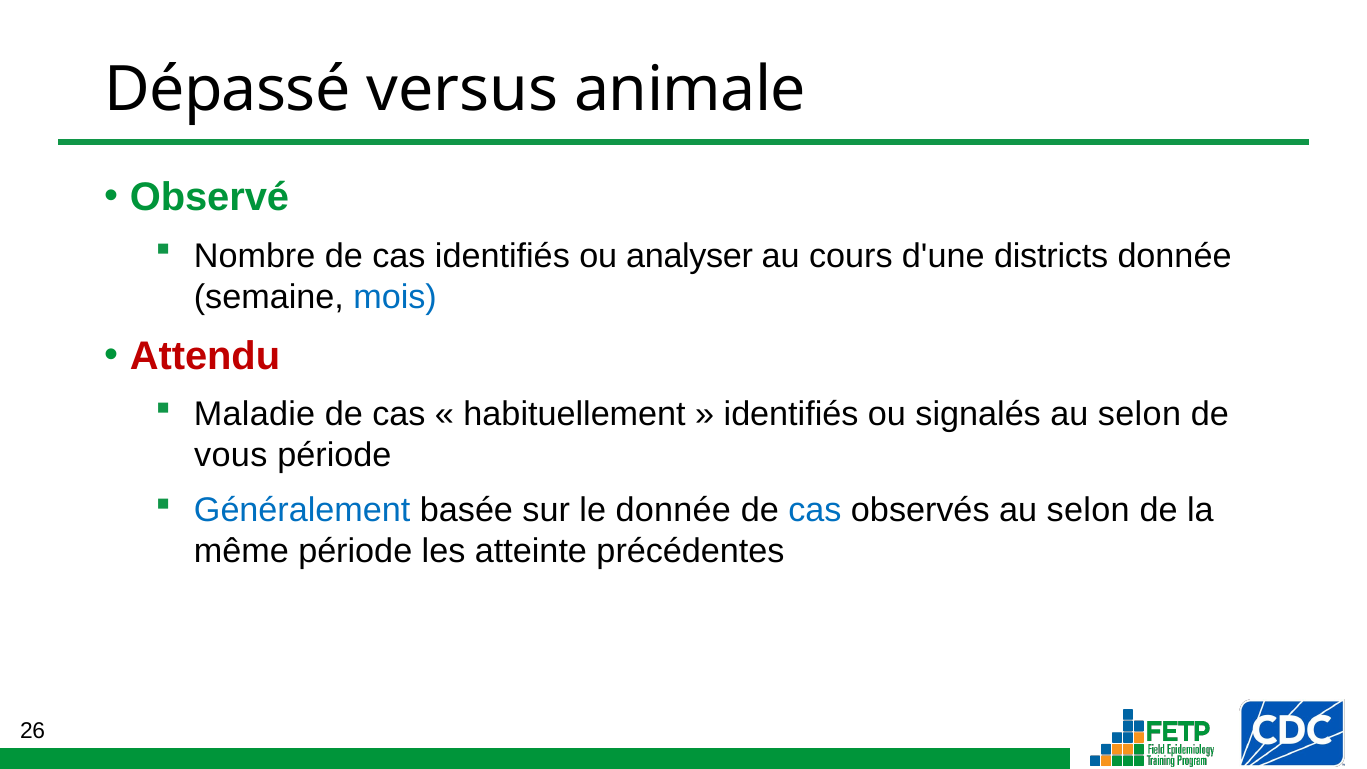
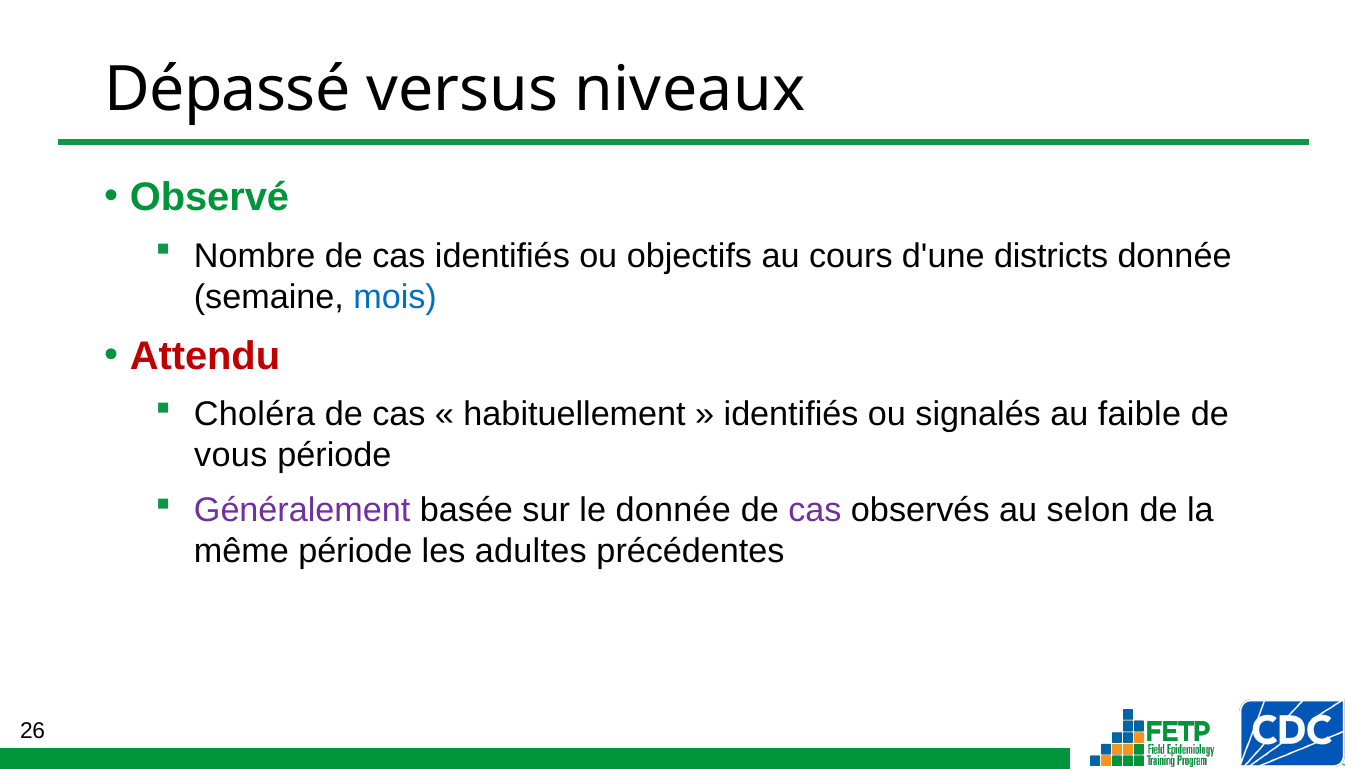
animale: animale -> niveaux (690, 90)
analyser: analyser -> objectifs (689, 256)
Maladie: Maladie -> Choléra (255, 414)
signalés au selon: selon -> faible (1139, 414)
Généralement colour: blue -> purple (302, 511)
cas colour: blue -> purple (815, 511)
atteinte: atteinte -> adultes (531, 552)
